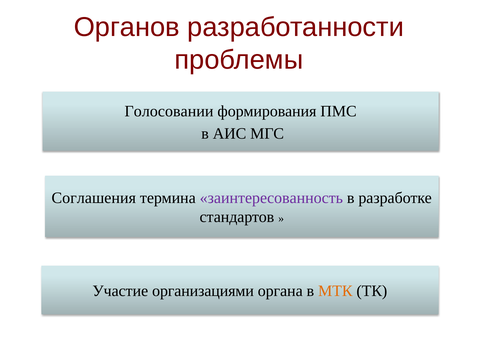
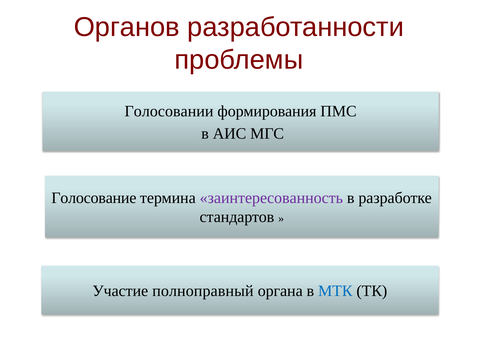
Соглашения: Соглашения -> Голосование (94, 198)
организациями: организациями -> полноправный (203, 291)
МТК colour: orange -> blue (335, 291)
